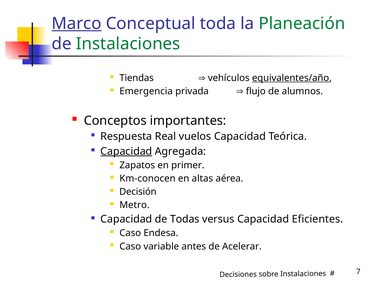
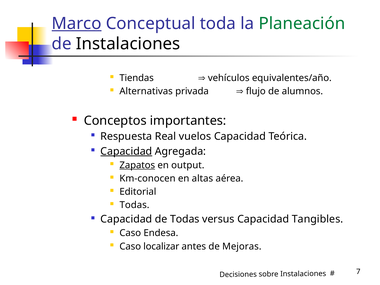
Instalaciones colour: green -> black (128, 44)
equivalentes/año underline: present -> none (292, 78)
Emergencia: Emergencia -> Alternativas (146, 91)
Zapatos underline: none -> present (137, 165)
primer: primer -> output (188, 165)
Decisión: Decisión -> Editorial (138, 192)
Metro: Metro -> Todas (134, 205)
Eficientes: Eficientes -> Tangibles (318, 219)
variable: variable -> localizar (161, 246)
Acelerar: Acelerar -> Mejoras (242, 246)
